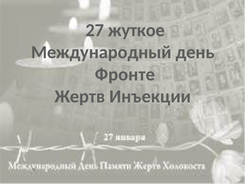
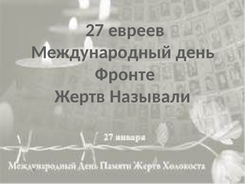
жуткое: жуткое -> евреев (136, 30)
Инъекции: Инъекции -> Называли (150, 96)
